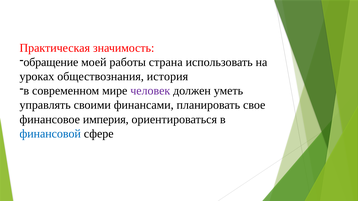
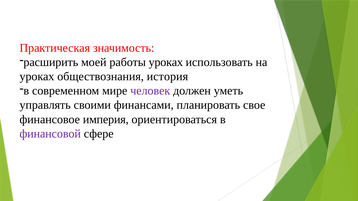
обращение: обращение -> расширить (51, 62)
работы страна: страна -> уроках (166, 62)
финансовой colour: blue -> purple (50, 134)
